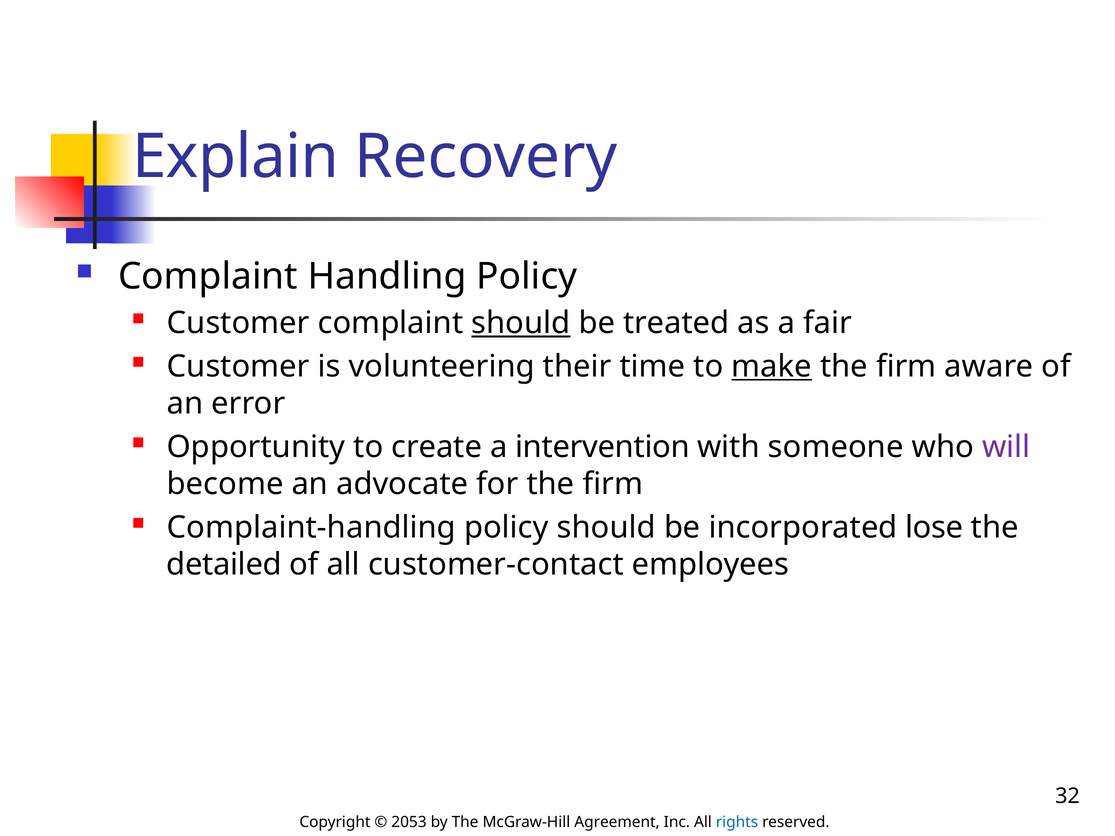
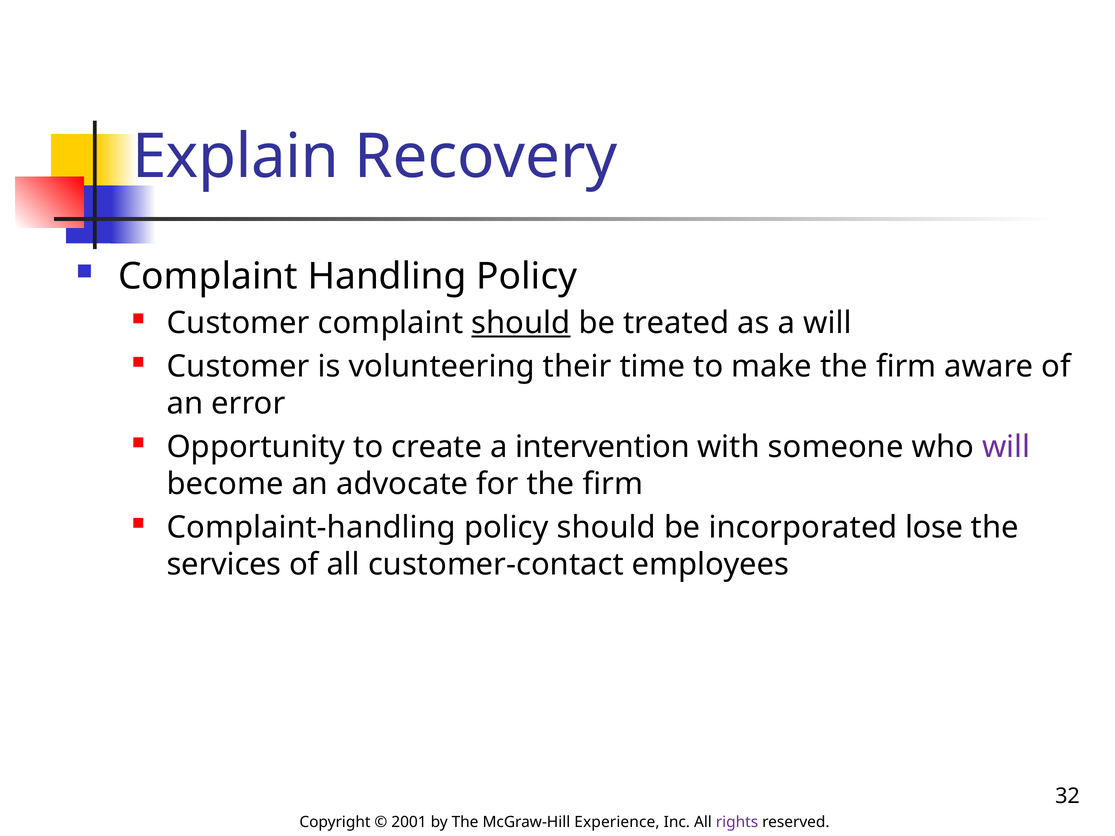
a fair: fair -> will (828, 323)
make underline: present -> none (772, 367)
detailed: detailed -> services (224, 565)
2053: 2053 -> 2001 (409, 822)
Agreement: Agreement -> Experience (617, 822)
rights colour: blue -> purple (737, 822)
